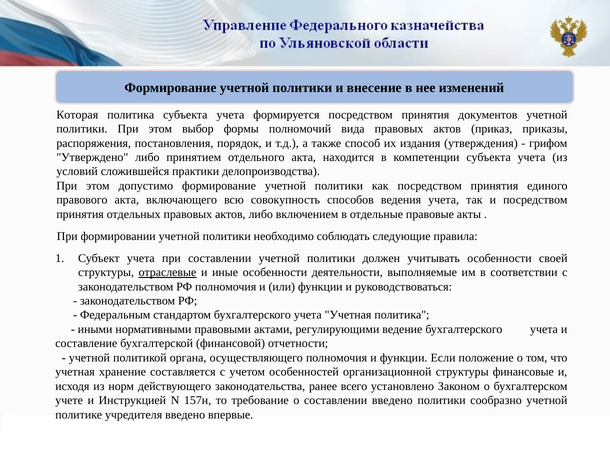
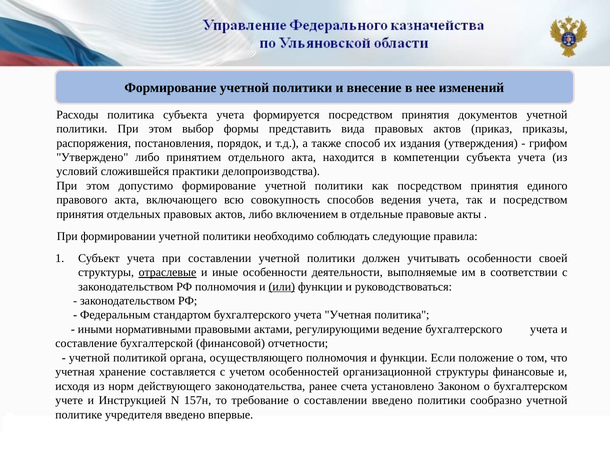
Которая: Которая -> Расходы (77, 115)
полномочий: полномочий -> представить (300, 129)
или underline: none -> present (282, 287)
всего: всего -> счета (354, 387)
